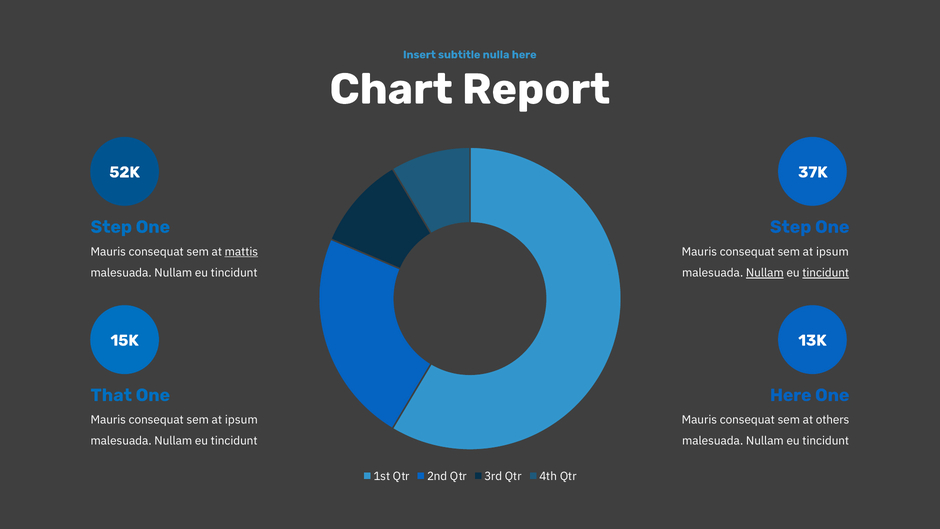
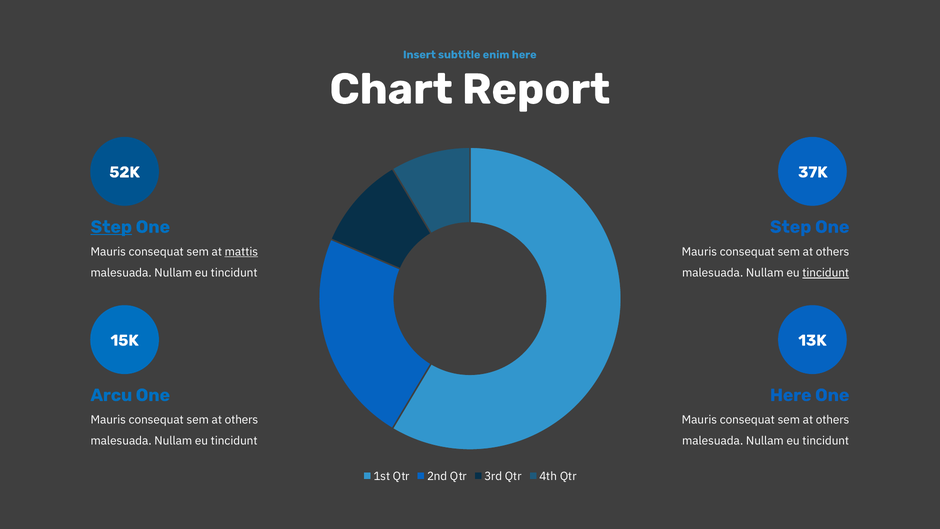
nulla: nulla -> enim (496, 55)
Step underline: none -> present (111, 227)
ipsum: ipsum -> others (833, 252)
Nullam underline: present -> none (765, 273)
That: That -> Arcu (111, 395)
ipsum: ipsum -> others (241, 420)
